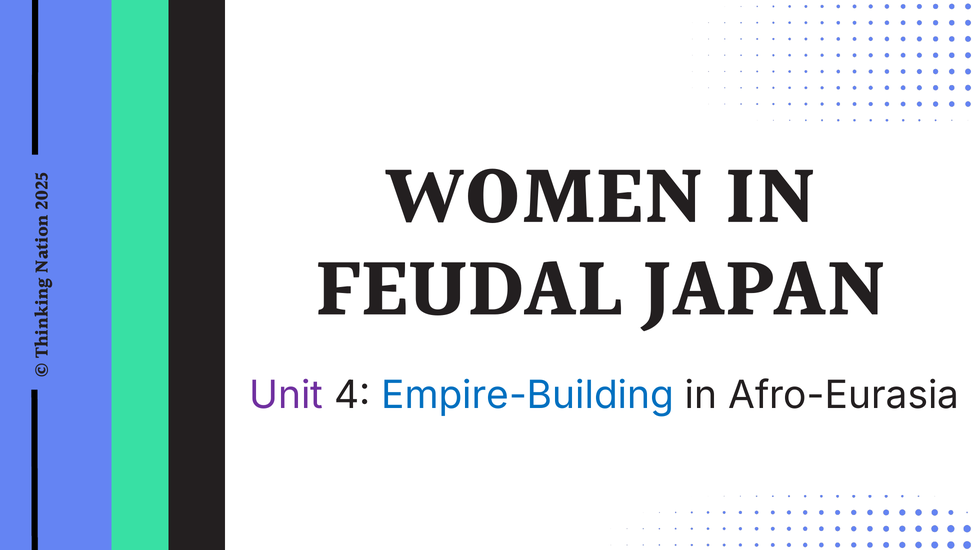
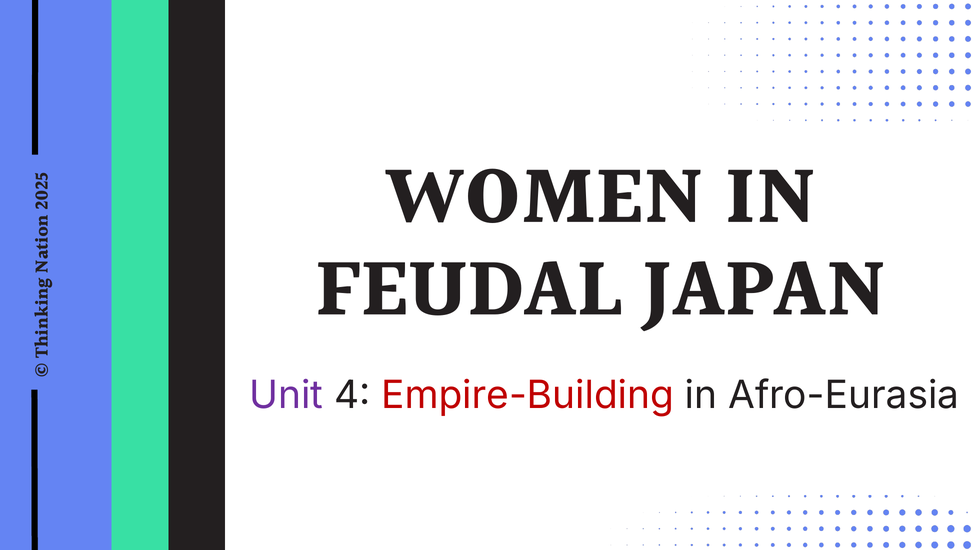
Empire-Building colour: blue -> red (528, 396)
